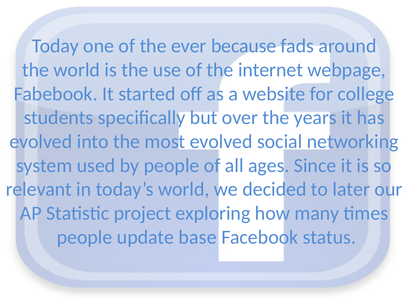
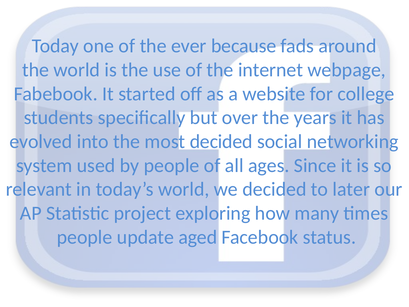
most evolved: evolved -> decided (221, 141)
base: base -> aged (198, 237)
